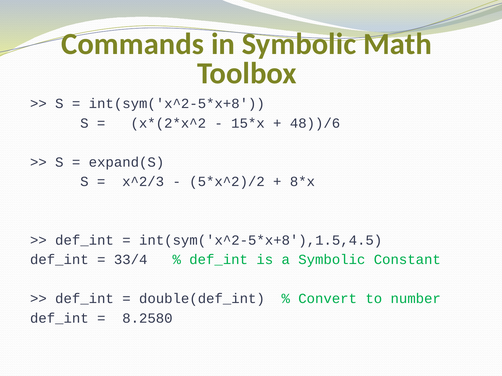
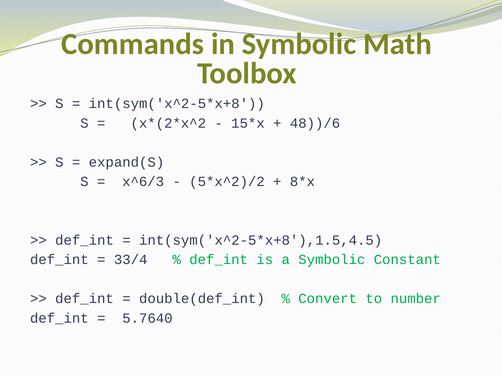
x^2/3: x^2/3 -> x^6/3 (143, 182)
8.2580: 8.2580 -> 5.7640 (147, 319)
